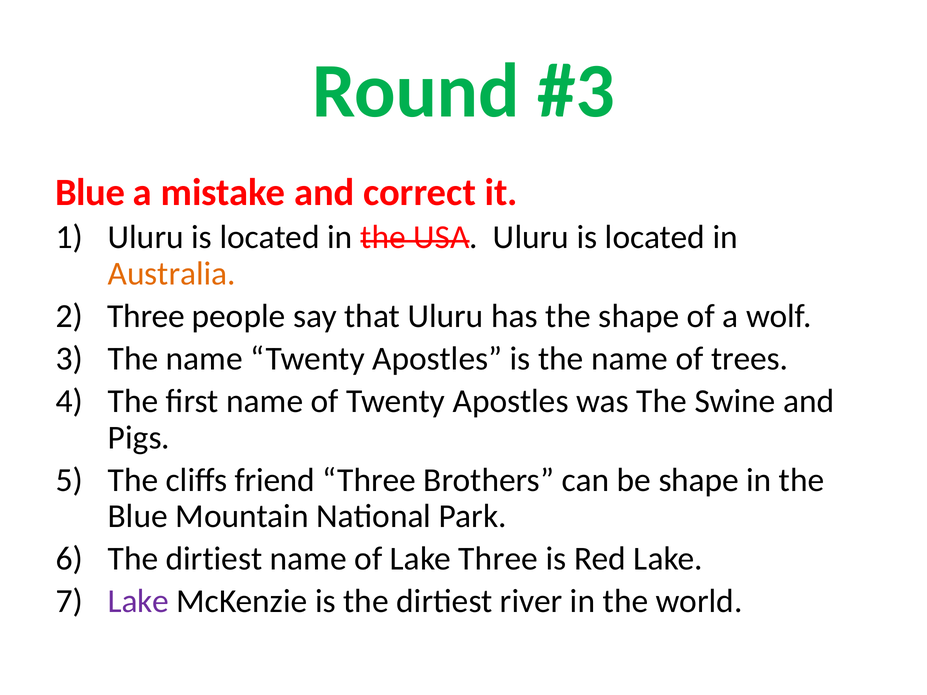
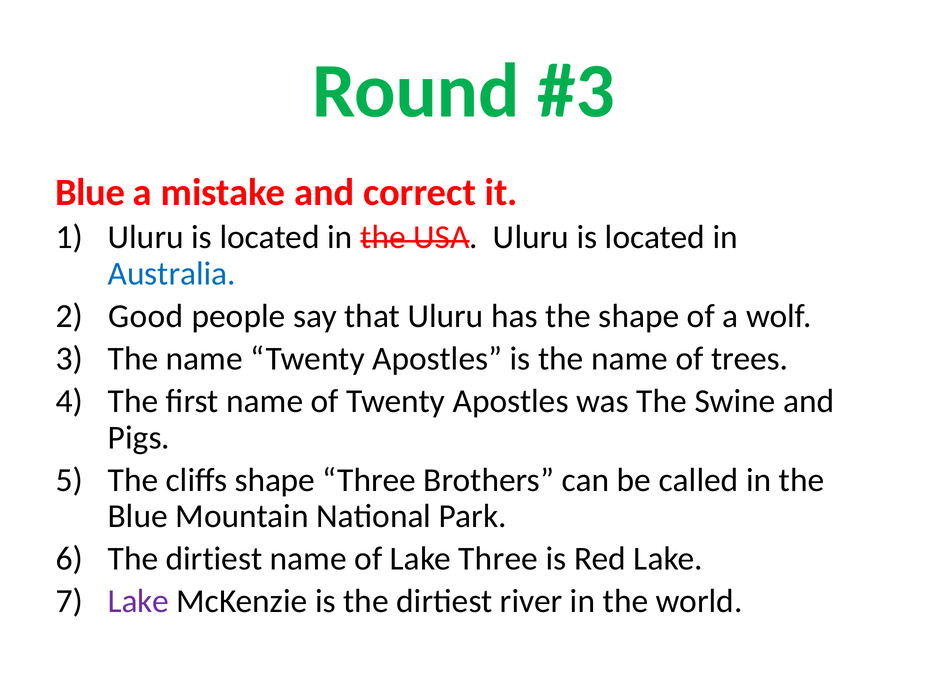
Australia colour: orange -> blue (172, 274)
Three: Three -> Good (146, 316)
cliffs friend: friend -> shape (275, 480)
be shape: shape -> called (699, 480)
